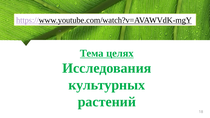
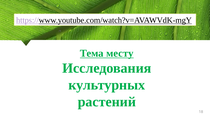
целях: целях -> месту (120, 53)
